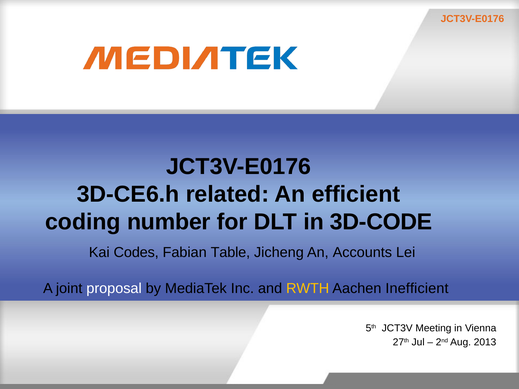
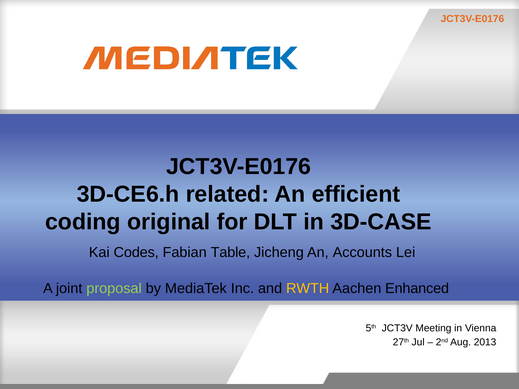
number: number -> original (169, 222)
3D-CODE: 3D-CODE -> 3D-CASE (381, 222)
proposal colour: white -> light green (114, 289)
Inefficient: Inefficient -> Enhanced (417, 289)
